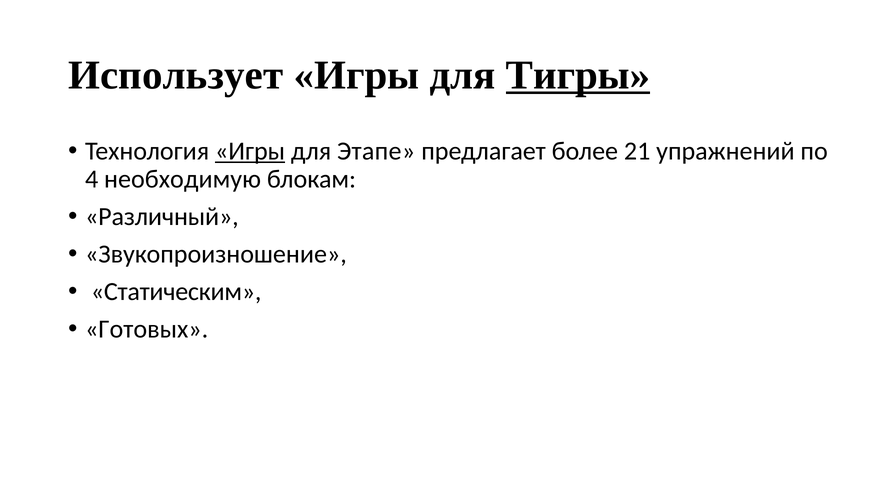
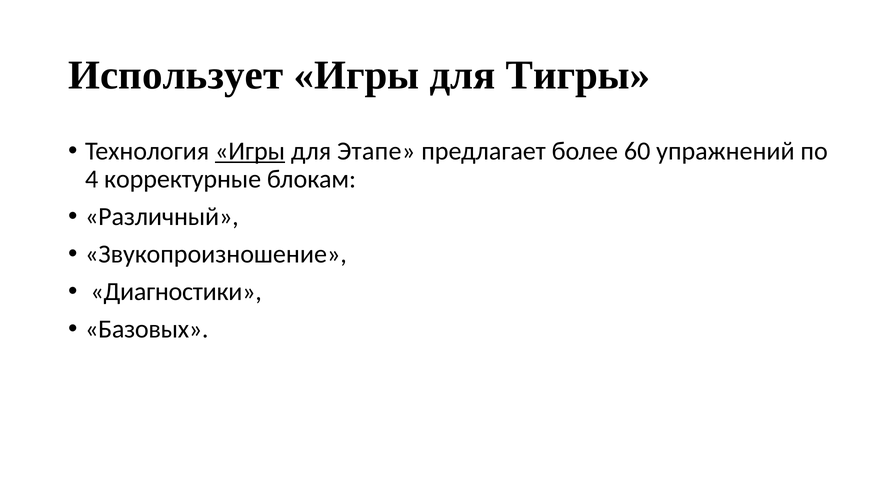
Тигры underline: present -> none (578, 75)
21: 21 -> 60 (637, 151)
необходимую: необходимую -> корректурные (183, 179)
Статическим: Статическим -> Диагностики (176, 292)
Готовых: Готовых -> Базовых (147, 329)
